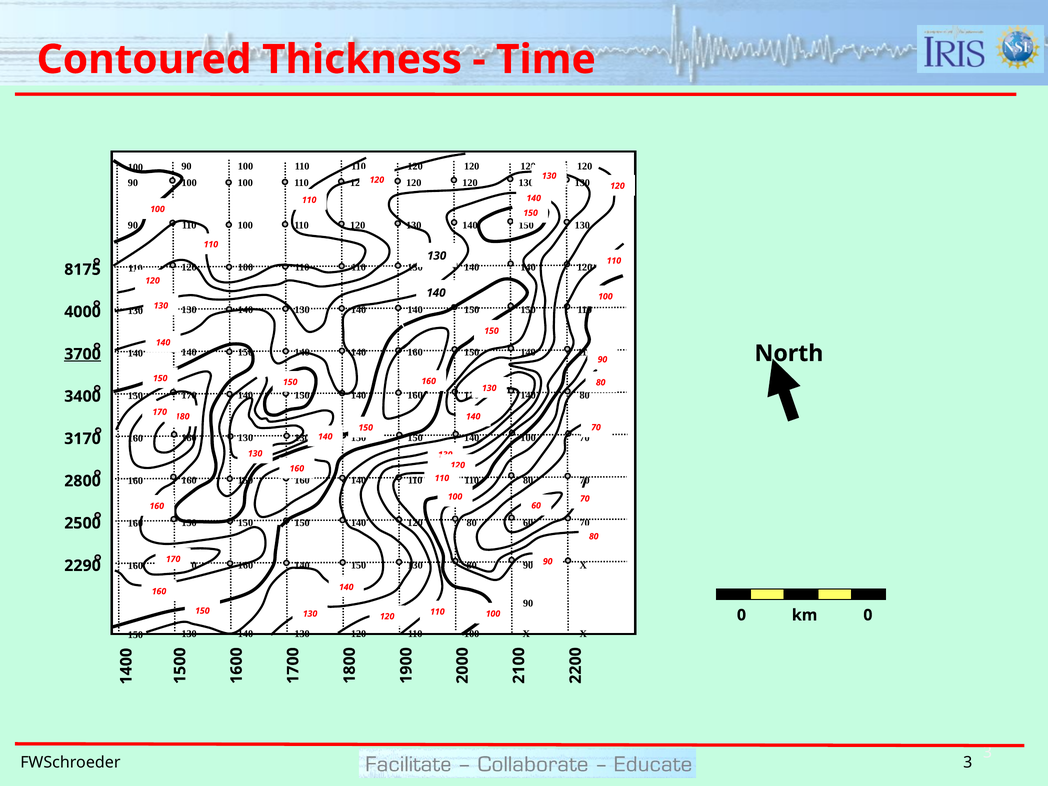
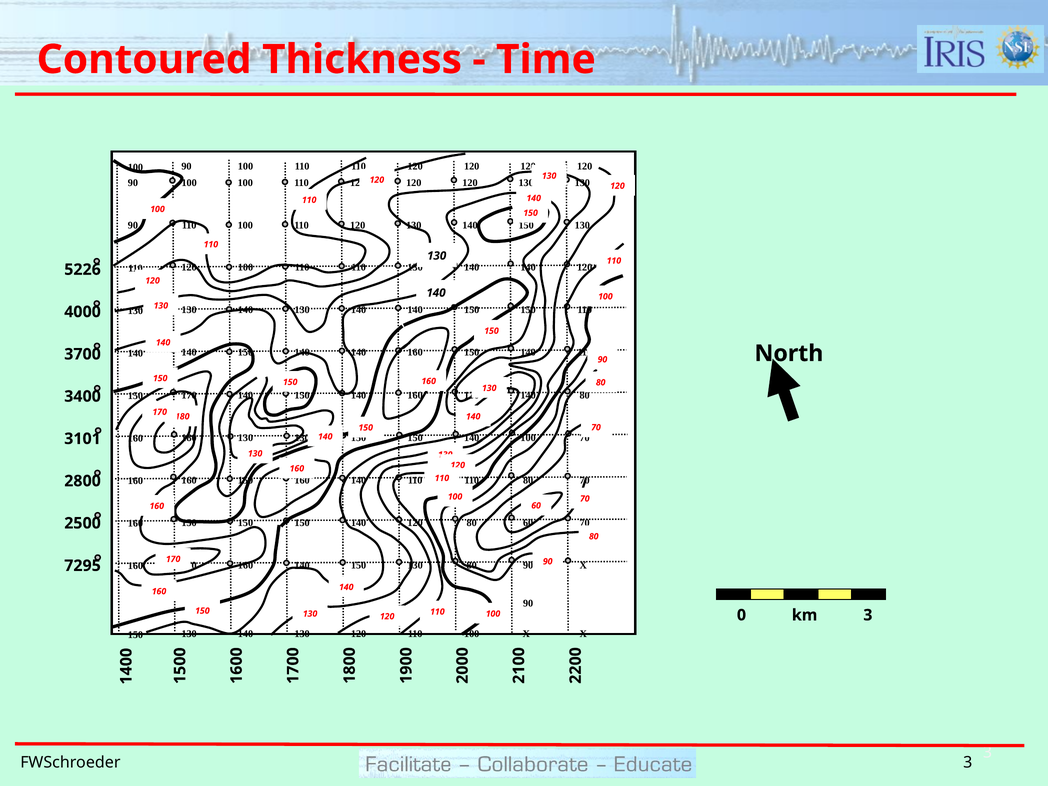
8175: 8175 -> 5226 (83, 270)
3700 underline: present -> none (83, 354)
3170: 3170 -> 3101 (83, 439)
2290: 2290 -> 7295 (83, 566)
km 0: 0 -> 3 (868, 615)
